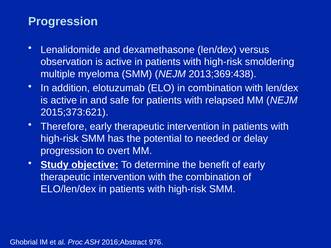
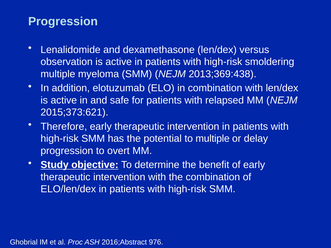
to needed: needed -> multiple (213, 139)
